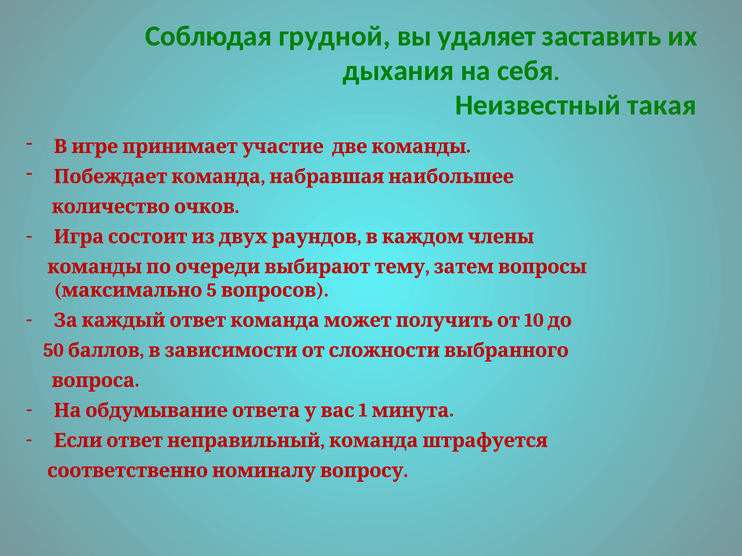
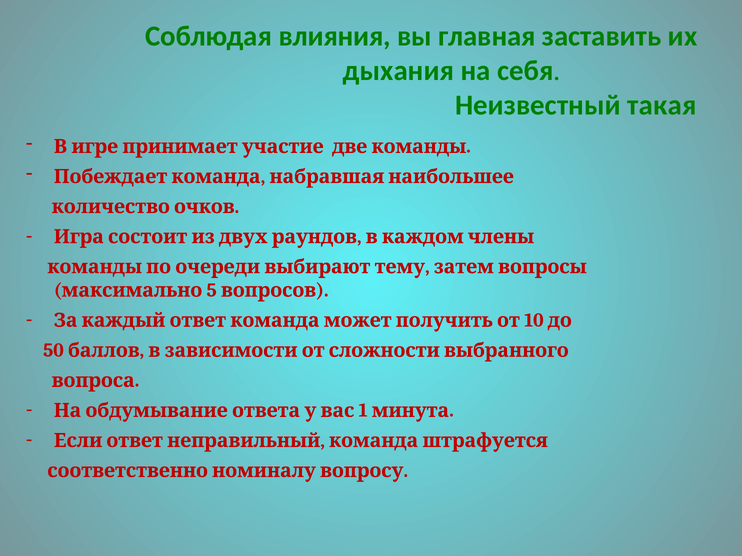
грудной: грудной -> влияния (335, 36)
удаляет: удаляет -> главная (487, 36)
